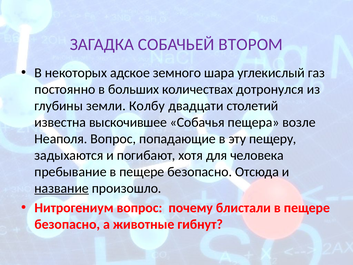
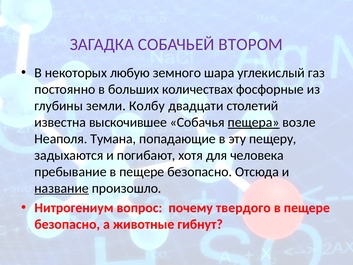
адское: адское -> любую (130, 73)
дотронулся: дотронулся -> фосфорные (270, 89)
пещера underline: none -> present (254, 122)
Неаполя Вопрос: Вопрос -> Тумана (113, 139)
блистали: блистали -> твердого (243, 208)
